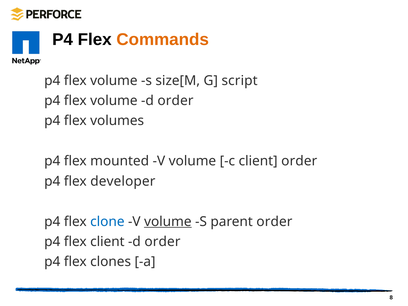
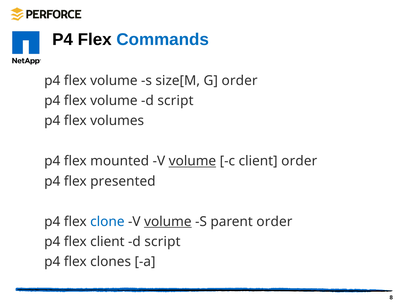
Commands colour: orange -> blue (163, 40)
G script: script -> order (240, 81)
volume d order: order -> script (175, 101)
volume underline: none -> present (192, 161)
developer: developer -> presented (123, 181)
order: order -> script (162, 242)
